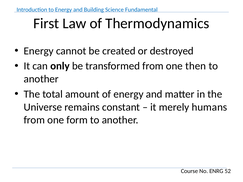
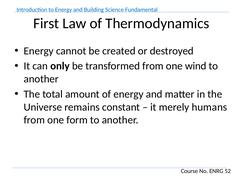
then: then -> wind (196, 66)
